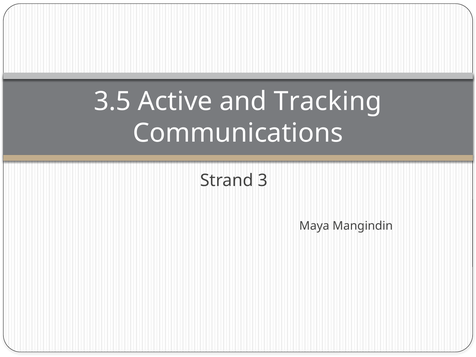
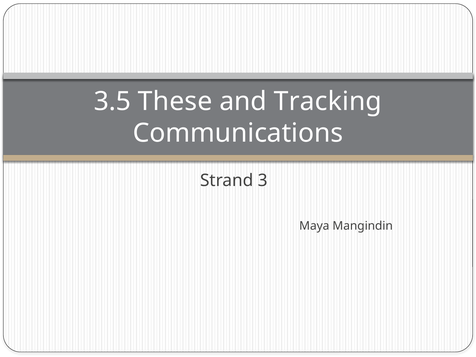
Active: Active -> These (175, 101)
